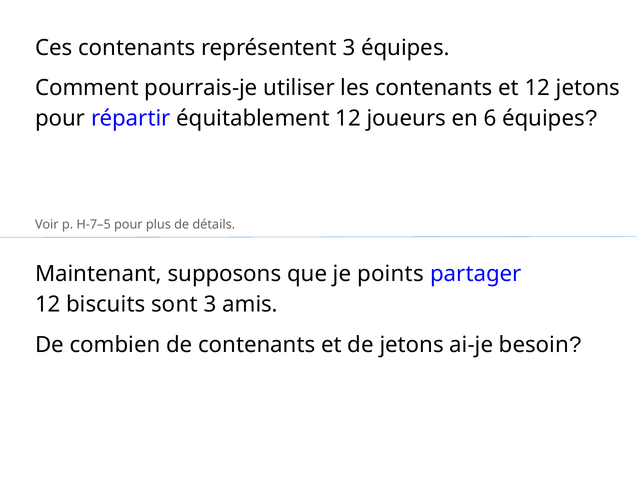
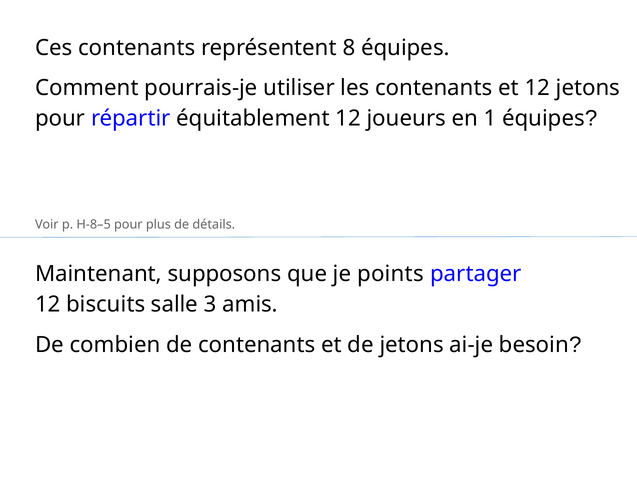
représentent 3: 3 -> 8 (349, 48)
6: 6 -> 1 (490, 118)
H-7–5: H-7–5 -> H-8–5 (94, 224)
sont: sont -> salle (175, 304)
